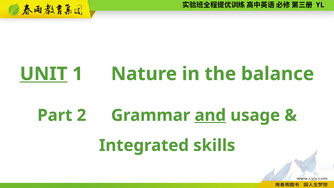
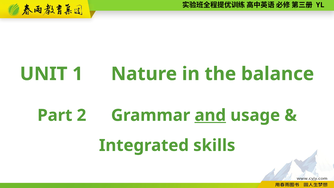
UNIT underline: present -> none (44, 74)
